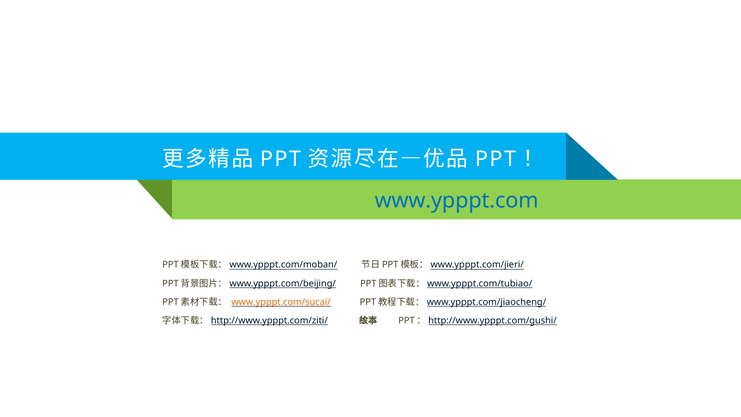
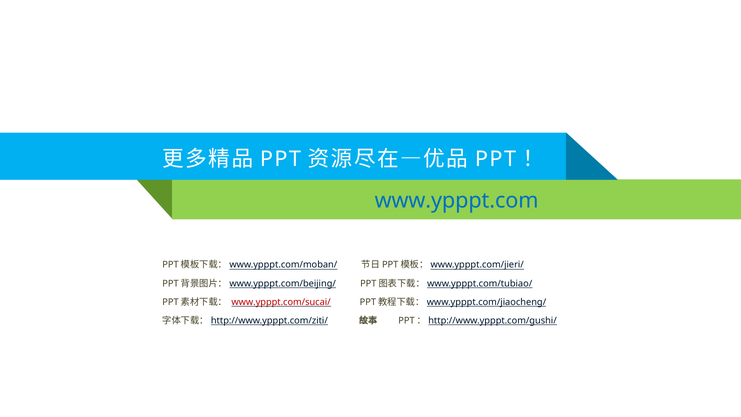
www.ypppt.com/sucai/ colour: orange -> red (281, 302)
